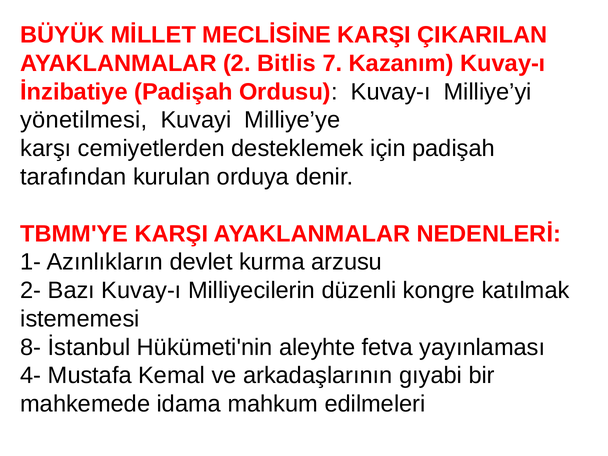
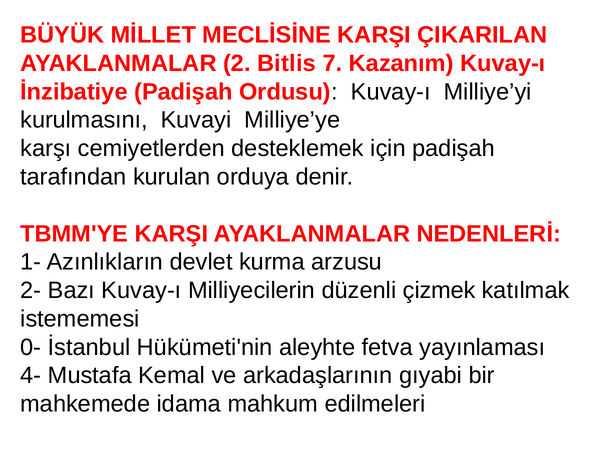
yönetilmesi: yönetilmesi -> kurulmasını (84, 120)
kongre: kongre -> çizmek (439, 290)
8-: 8- -> 0- (31, 347)
